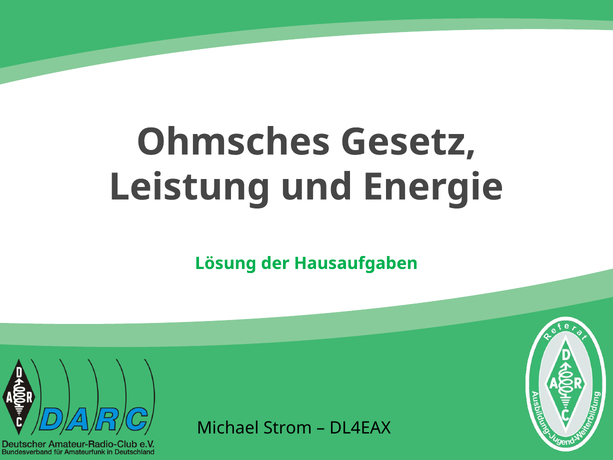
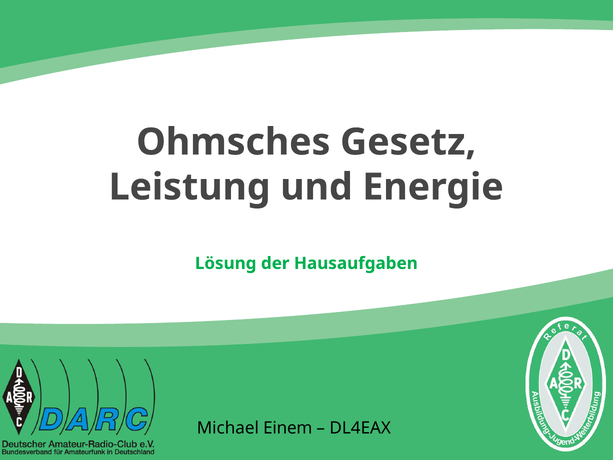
Strom: Strom -> Einem (288, 428)
